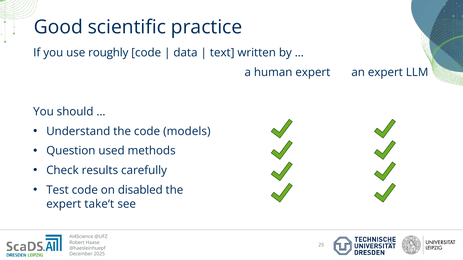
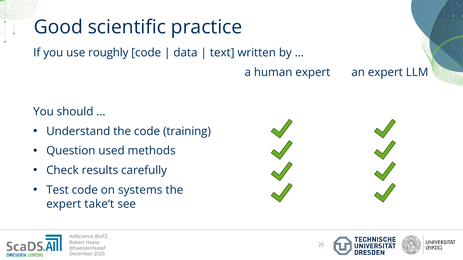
models: models -> training (187, 131)
disabled: disabled -> systems (140, 190)
